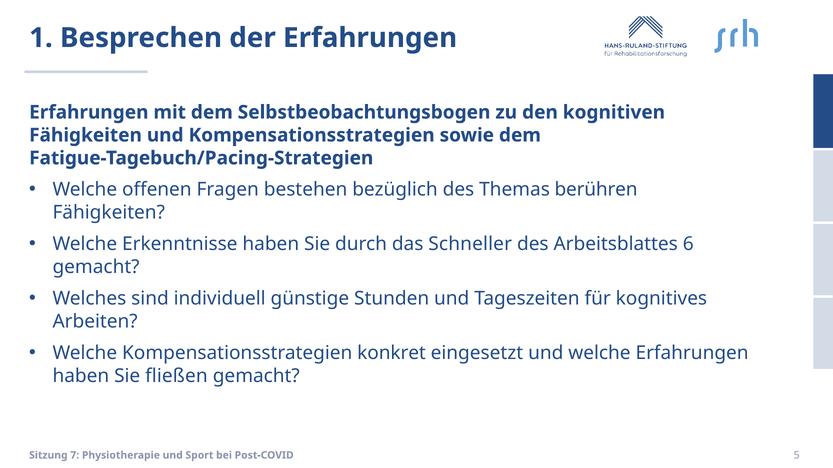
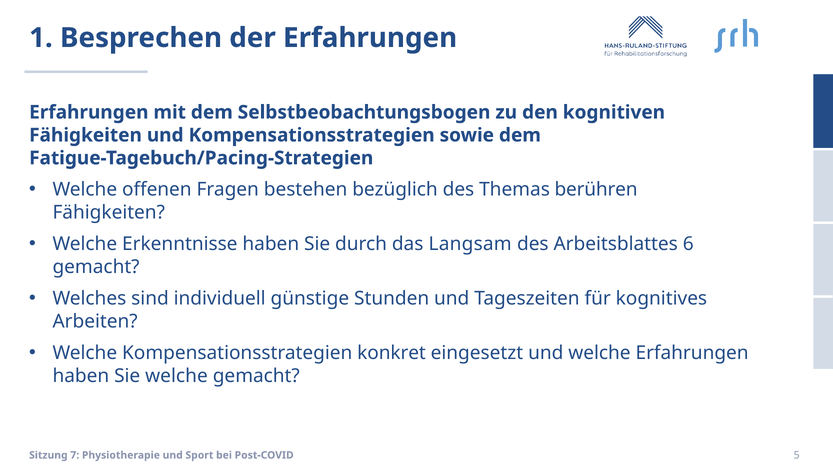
Schneller: Schneller -> Langsam (470, 244)
Sie fließen: fließen -> welche (176, 376)
